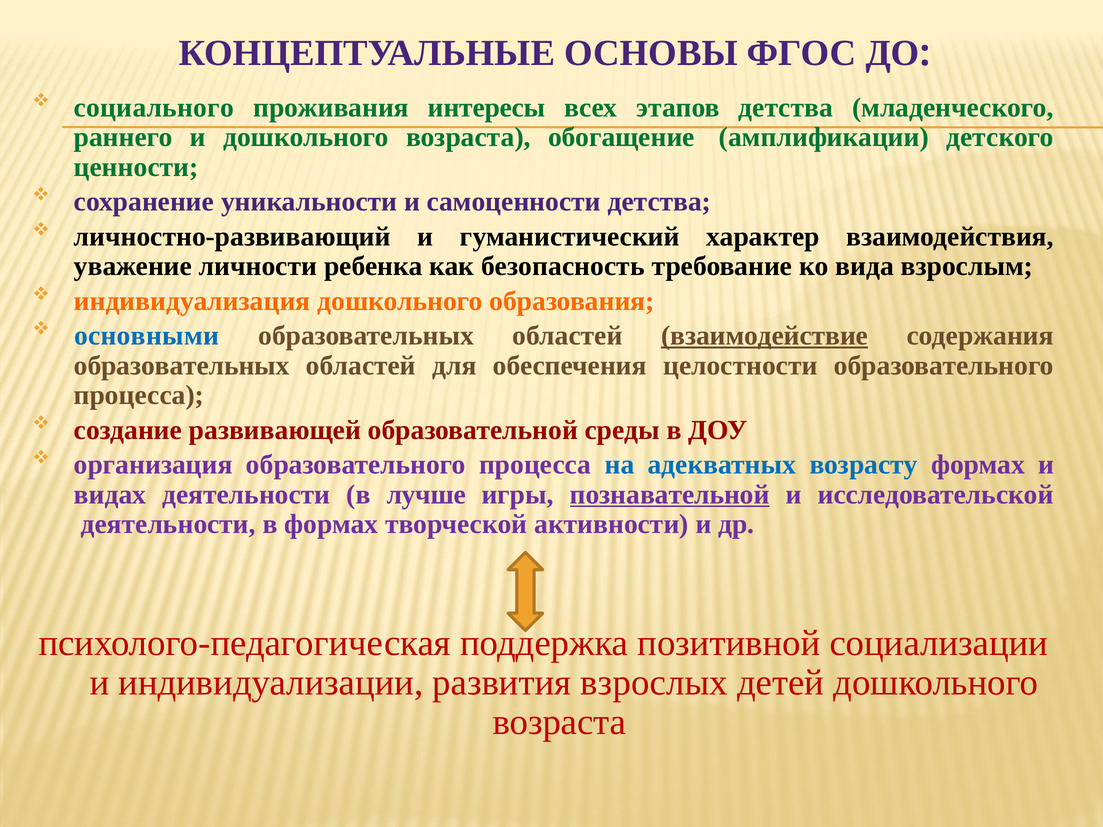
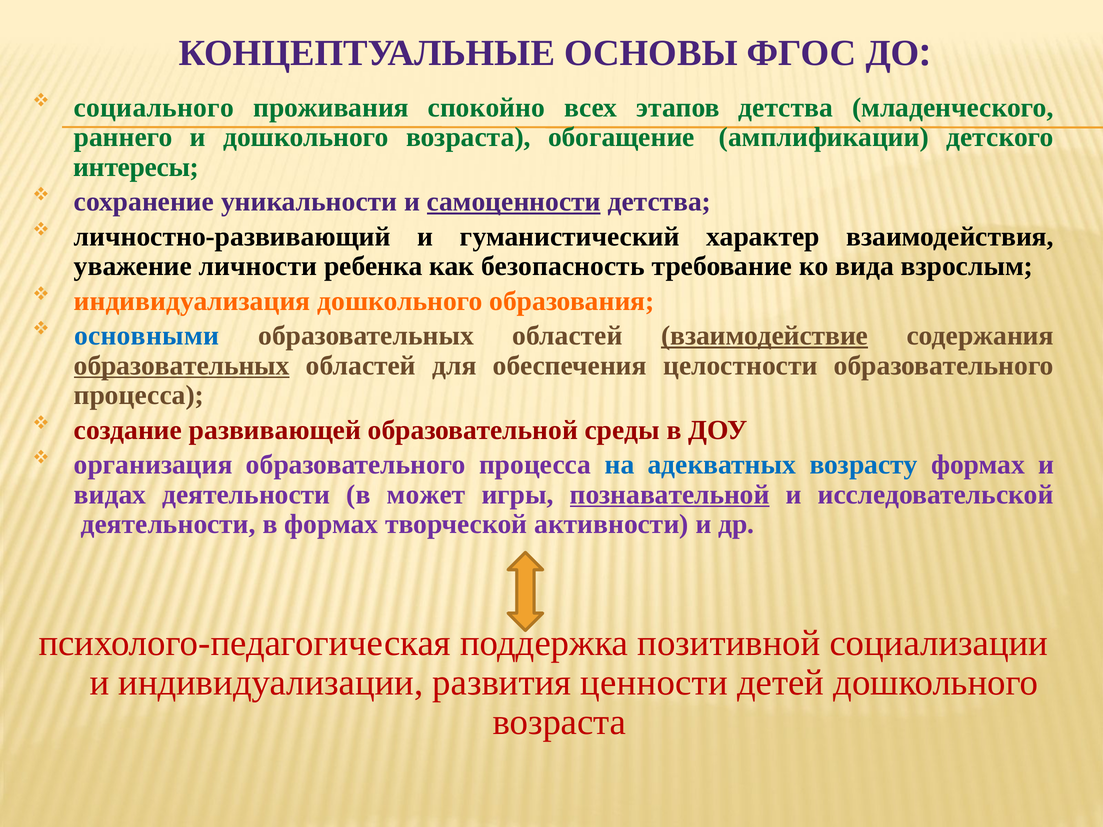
интересы: интересы -> спокойно (486, 107)
ценности: ценности -> интересы (136, 167)
самоценности underline: none -> present (514, 202)
образовательных underline: none -> present (182, 366)
лучше: лучше -> может (426, 495)
взрослых: взрослых -> ценности (654, 683)
